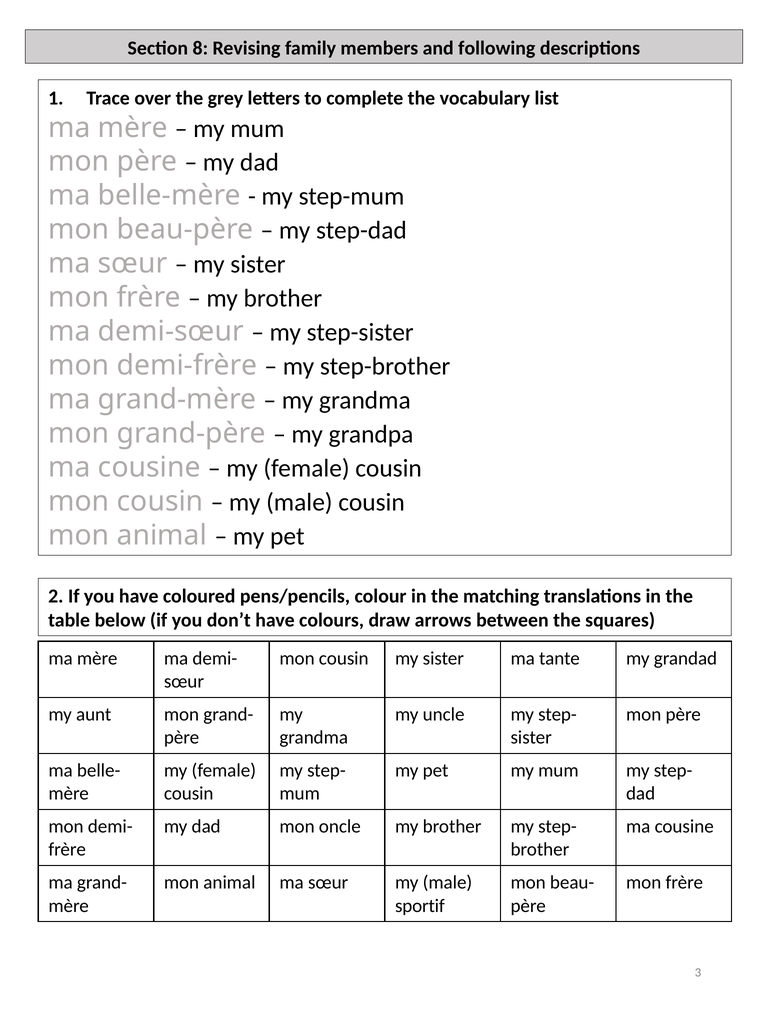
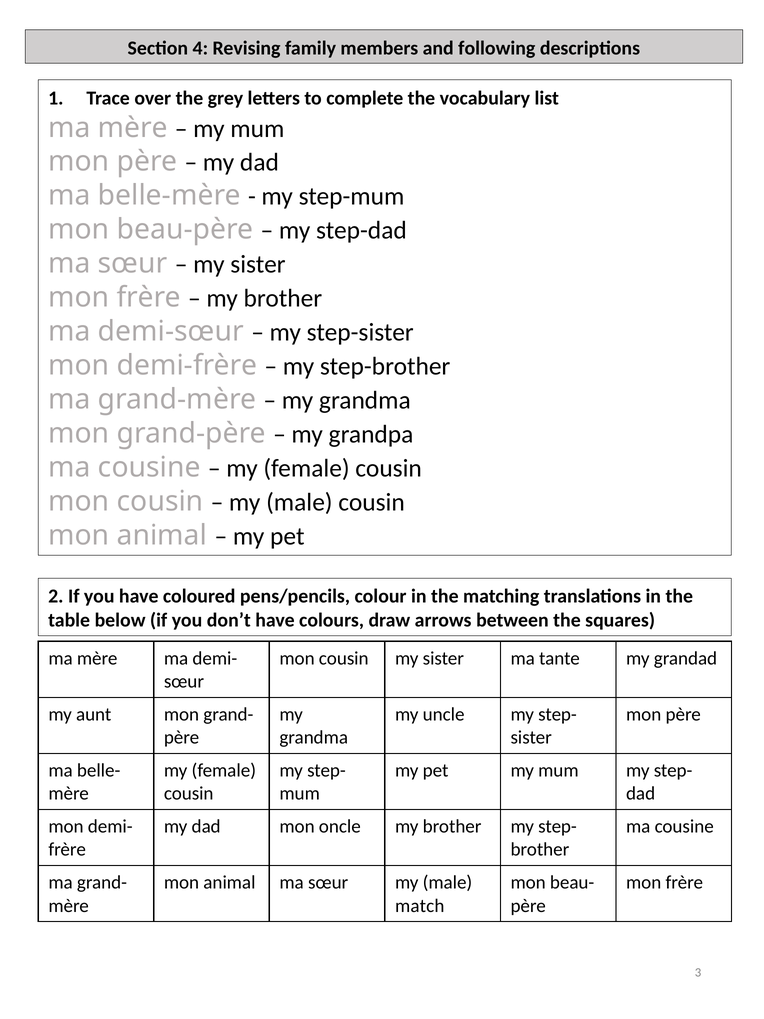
8: 8 -> 4 (200, 48)
sportif: sportif -> match (420, 905)
